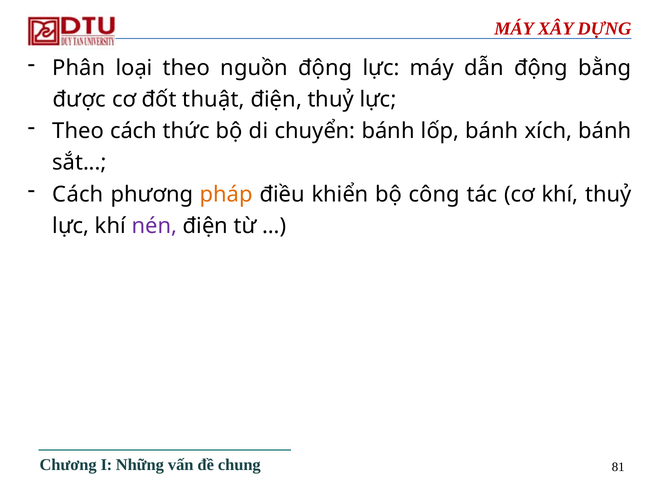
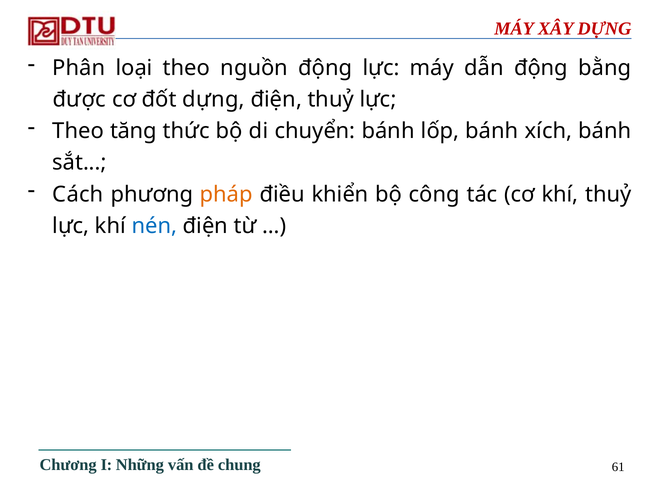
đốt thuật: thuật -> dựng (214, 100)
Theo cách: cách -> tăng (133, 131)
nén colour: purple -> blue (154, 226)
81: 81 -> 61 (618, 467)
